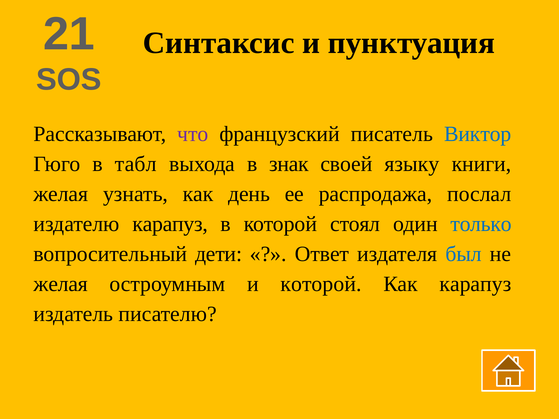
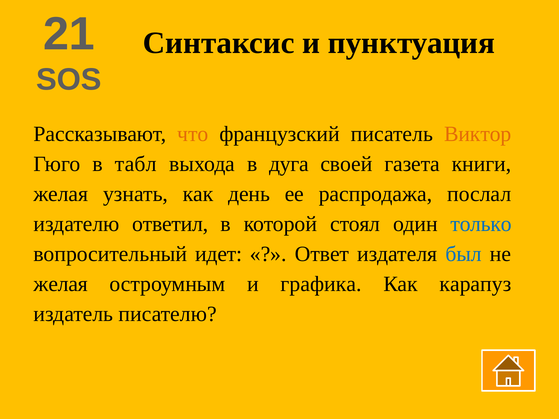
что colour: purple -> orange (193, 134)
Виктор colour: blue -> orange (478, 134)
знак: знак -> дуга (289, 164)
языку: языку -> газета (412, 164)
издателю карапуз: карапуз -> ответил (170, 224)
дети: дети -> идет (219, 254)
и которой: которой -> графика (321, 284)
